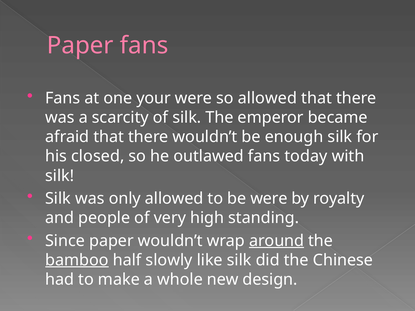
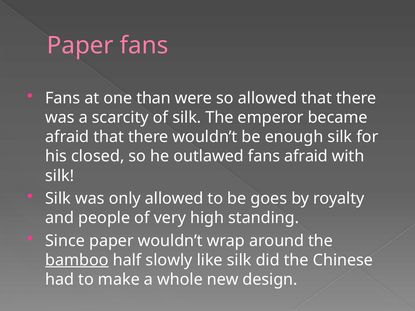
your: your -> than (154, 98)
fans today: today -> afraid (306, 156)
be were: were -> goes (269, 199)
around underline: present -> none (277, 241)
